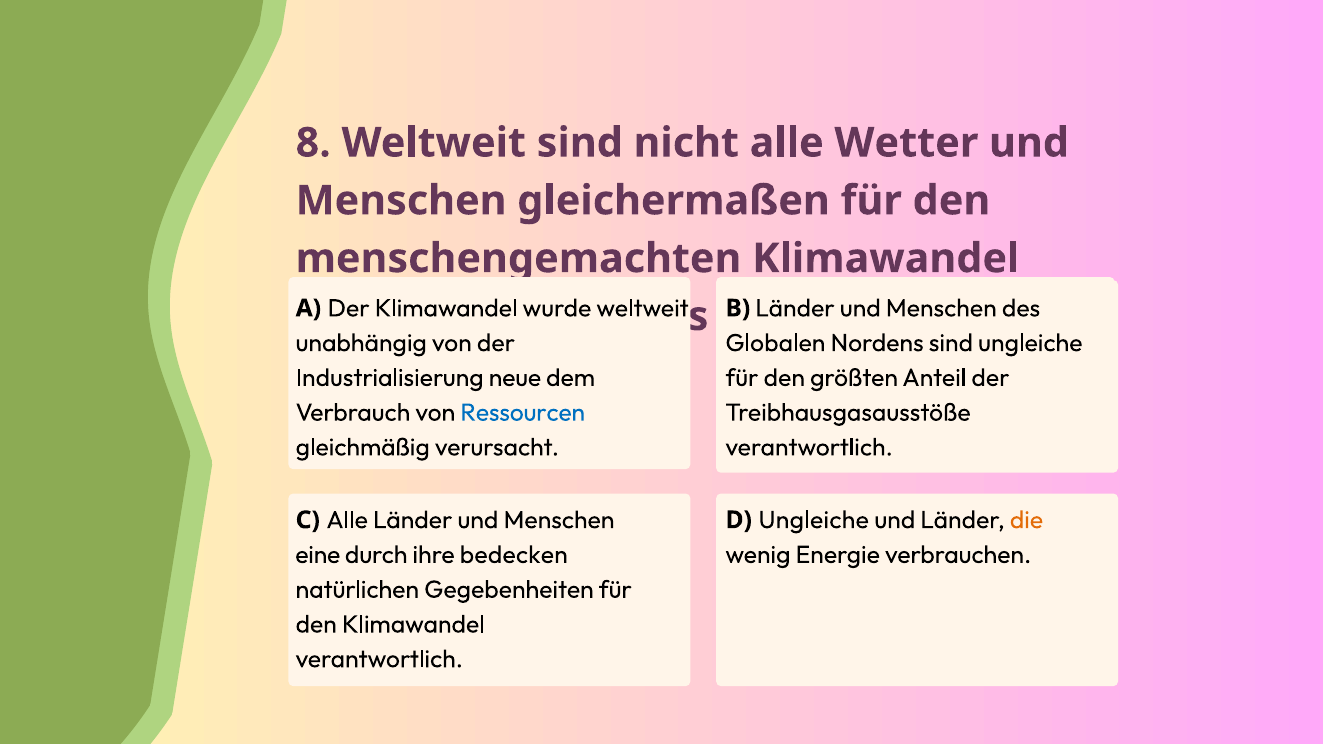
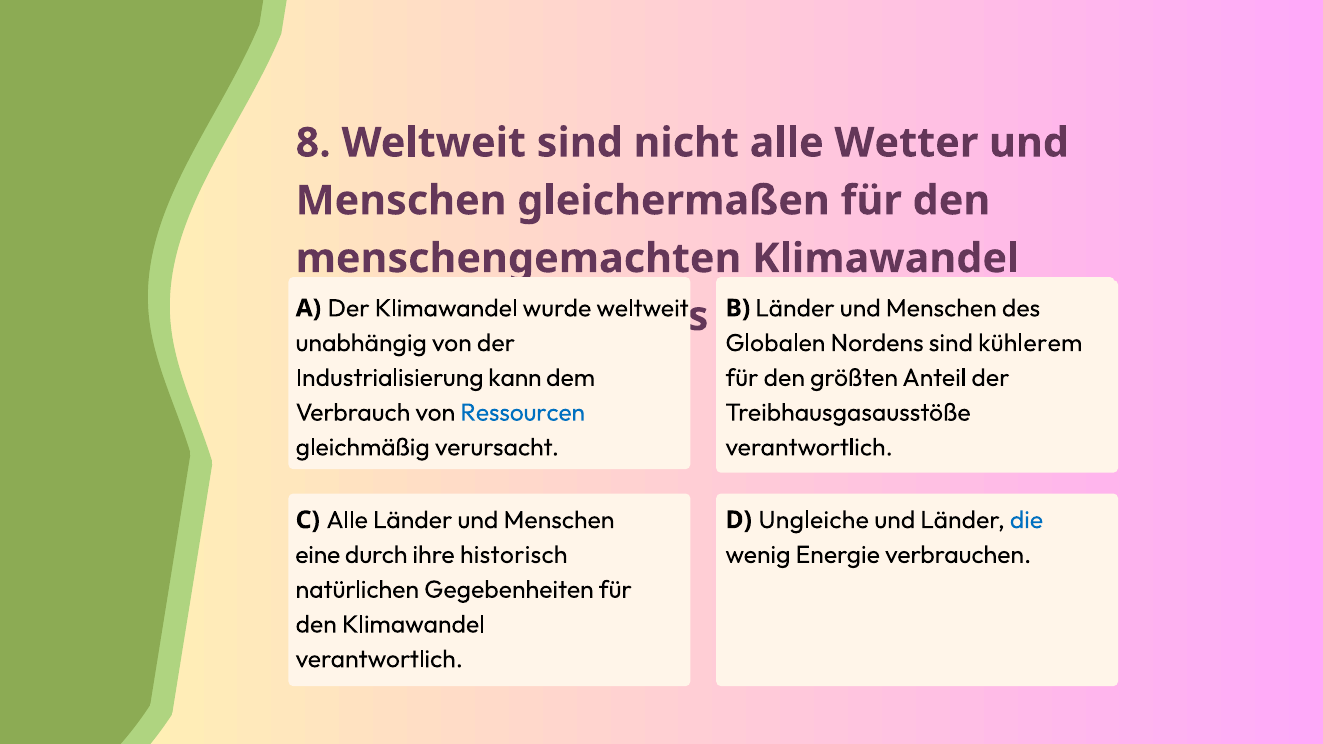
ungleiche: ungleiche -> kühlerem (1030, 343)
neue: neue -> kann (515, 378)
die colour: orange -> blue (1026, 520)
bedecken: bedecken -> historisch (514, 555)
